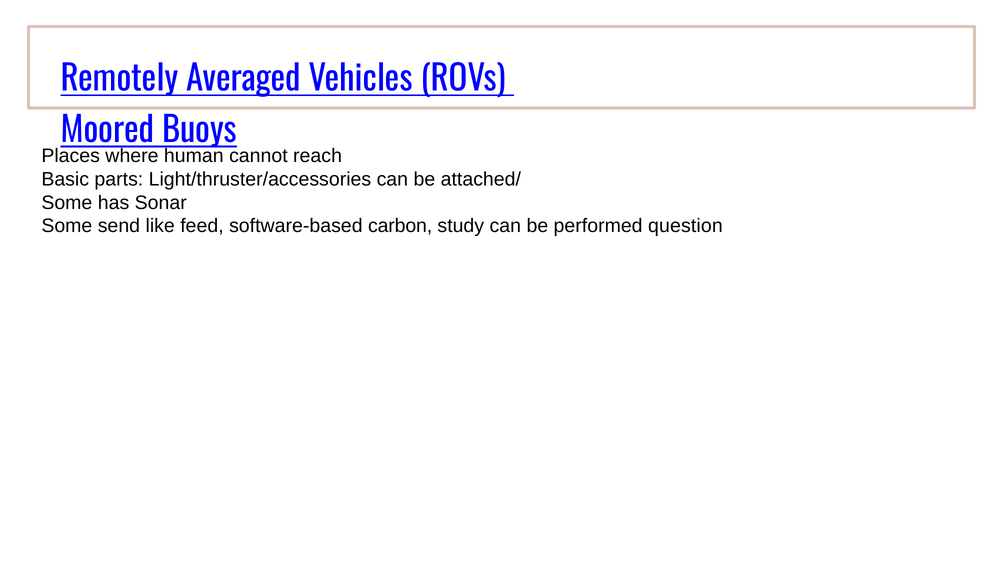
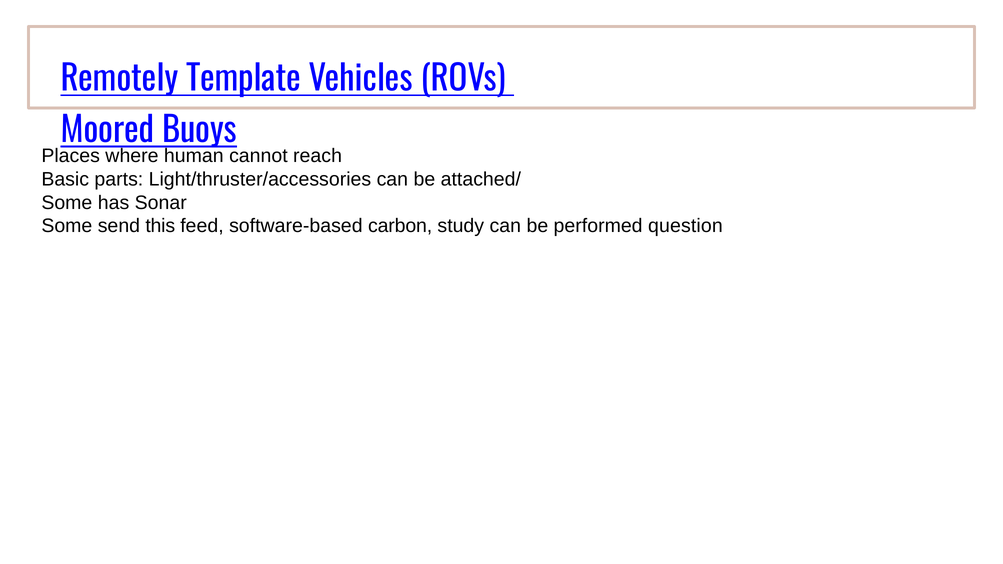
Averaged: Averaged -> Template (243, 79)
like: like -> this (160, 226)
